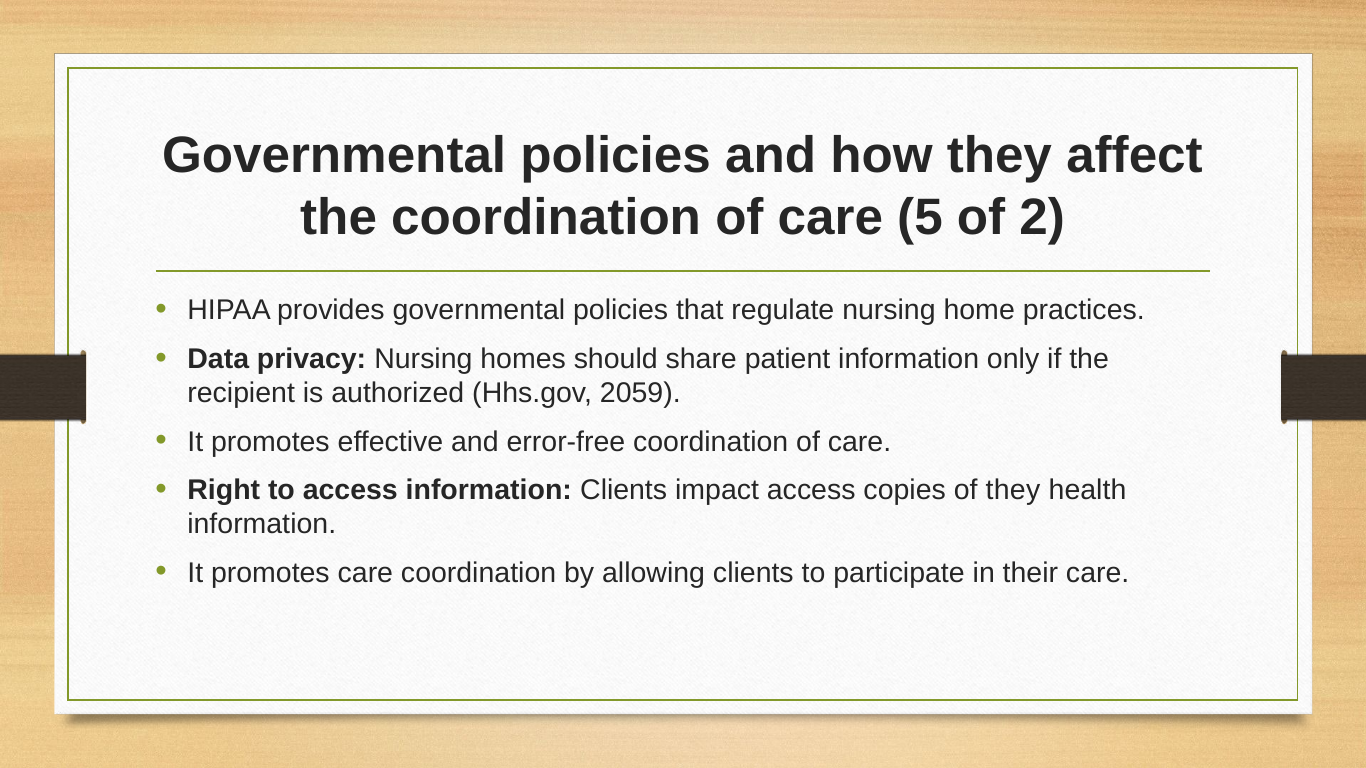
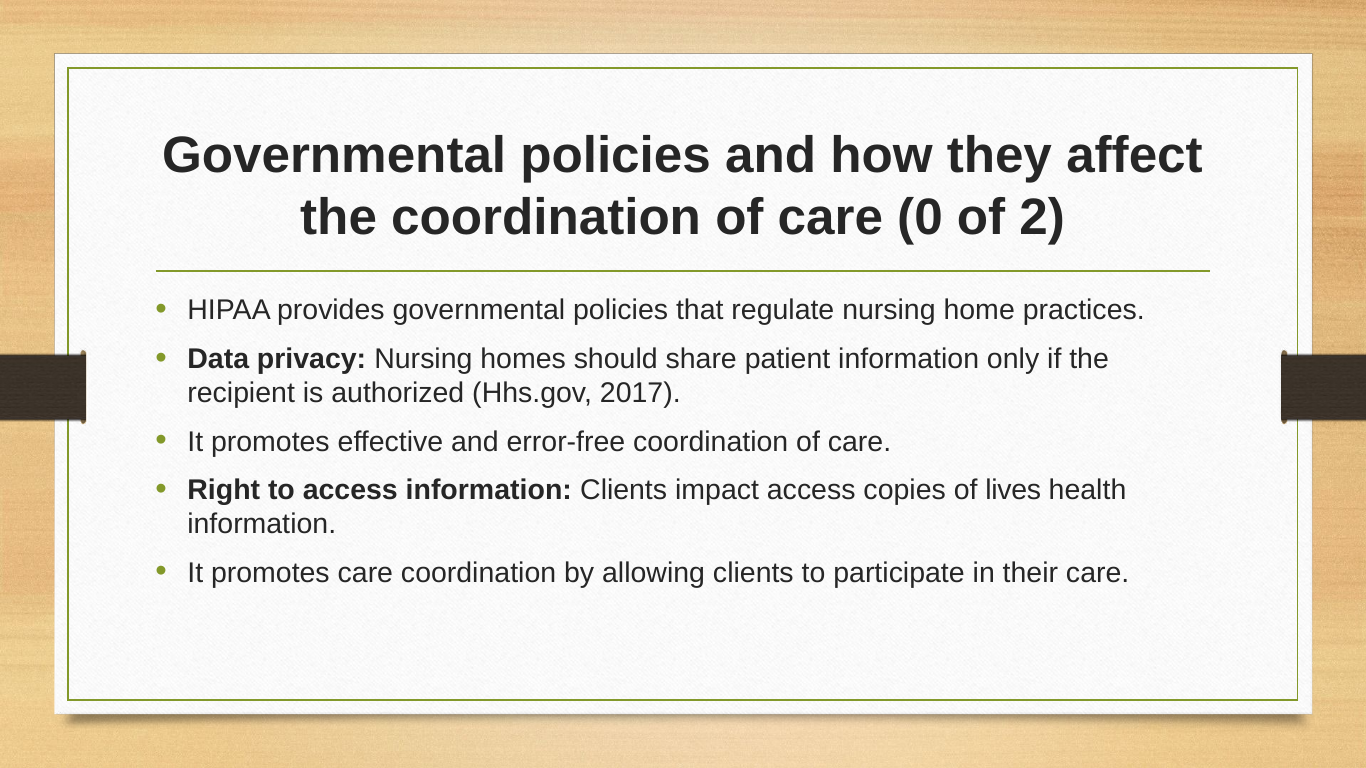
5: 5 -> 0 (920, 217)
2059: 2059 -> 2017 (640, 393)
of they: they -> lives (1013, 490)
